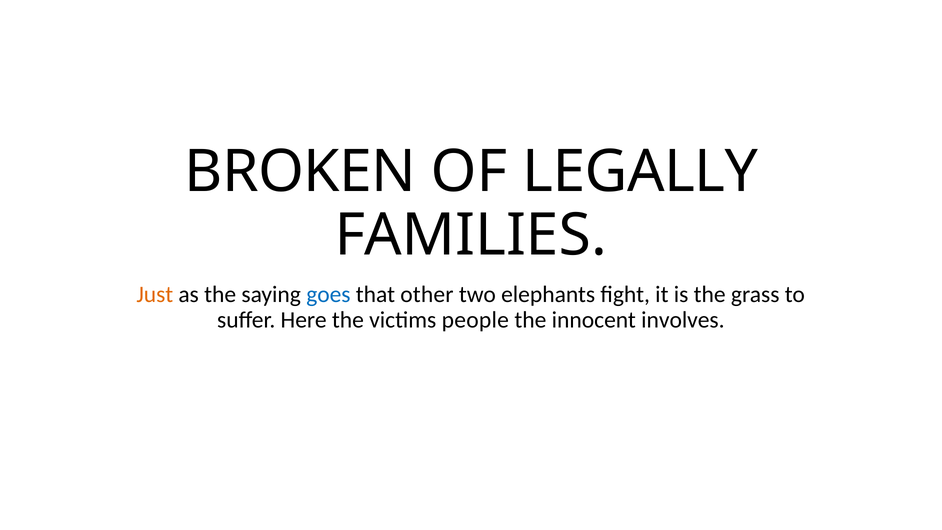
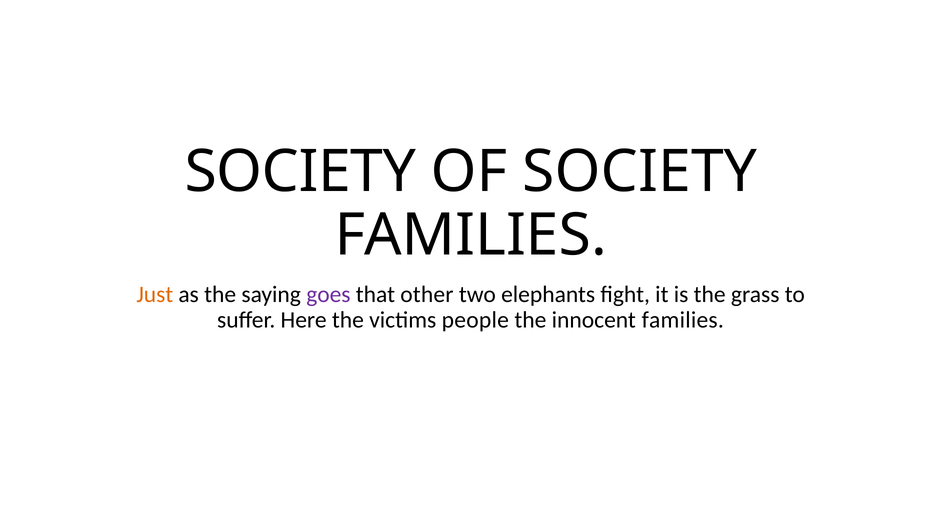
BROKEN: BROKEN -> SOCIETY (300, 172)
OF LEGALLY: LEGALLY -> SOCIETY (640, 172)
goes colour: blue -> purple (328, 294)
innocent involves: involves -> families (683, 320)
